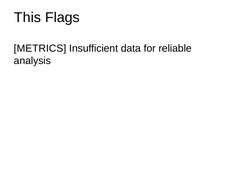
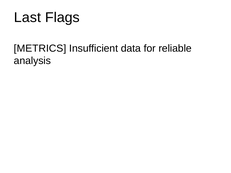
This: This -> Last (27, 18)
